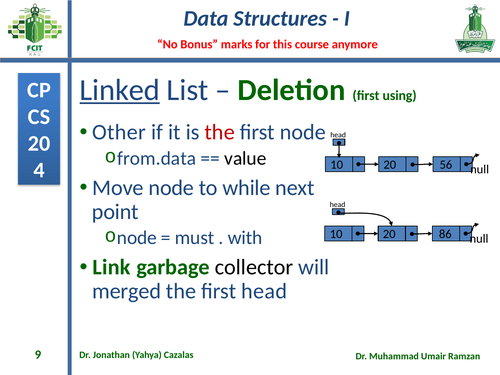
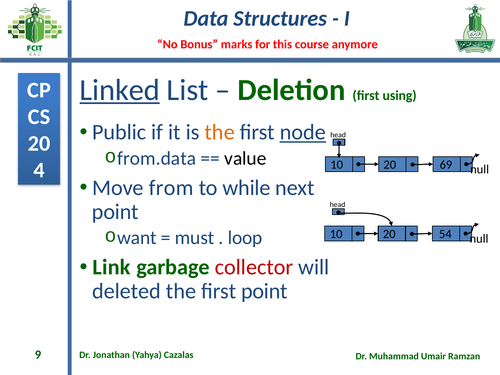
Other: Other -> Public (119, 132)
the colour: red -> orange (220, 132)
node underline: none -> present (303, 132)
56: 56 -> 69 (446, 165)
Move node: node -> from (171, 188)
node: node -> want (137, 238)
with: with -> loop (245, 238)
86: 86 -> 54 (445, 234)
collector colour: black -> red (254, 267)
merged: merged -> deleted (127, 291)
first head: head -> point (264, 291)
